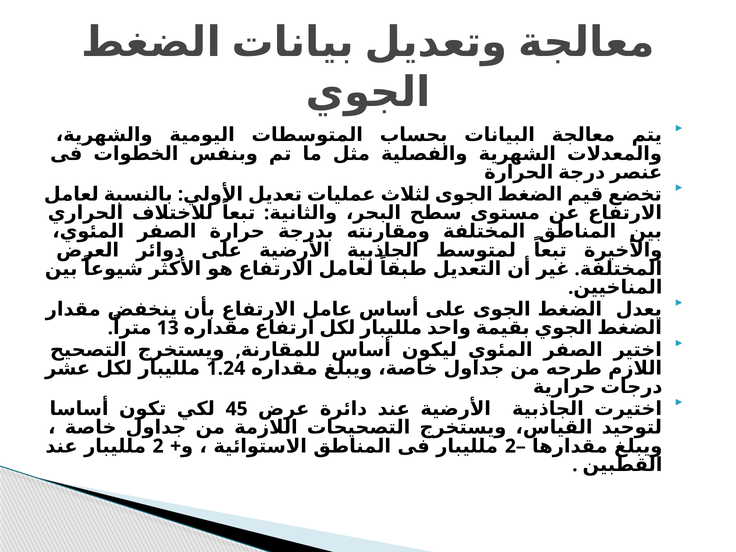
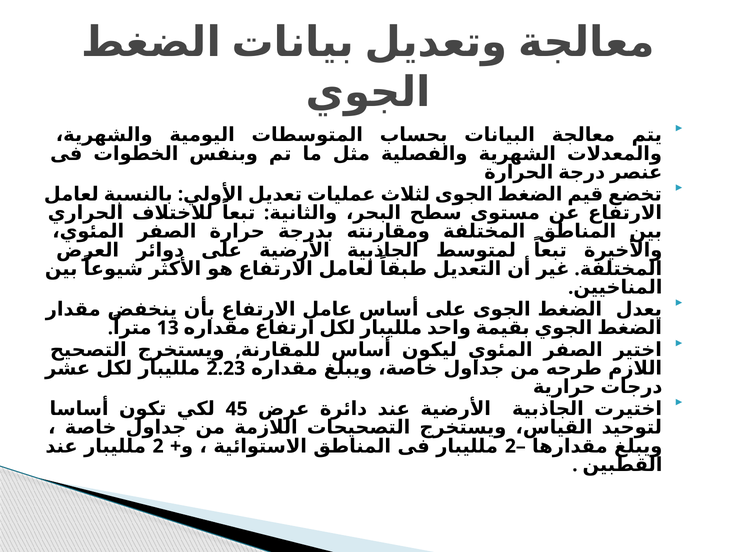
1.24: 1.24 -> 2.23 (226, 368)
